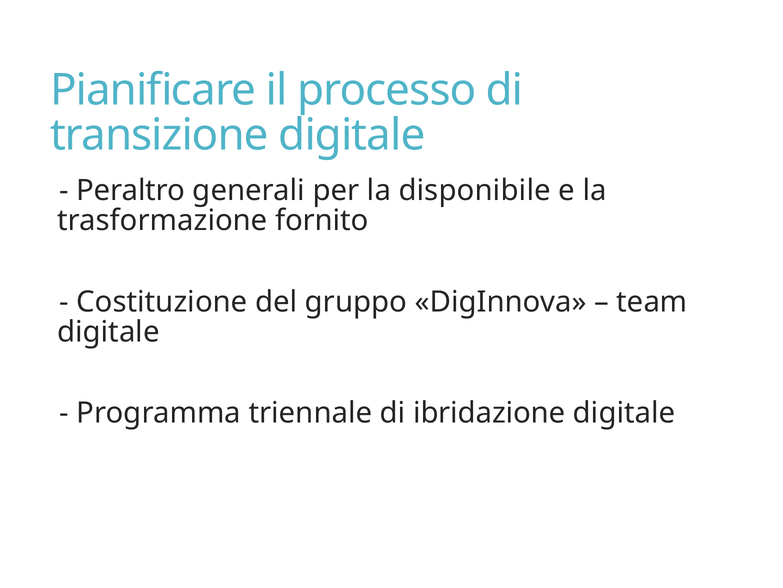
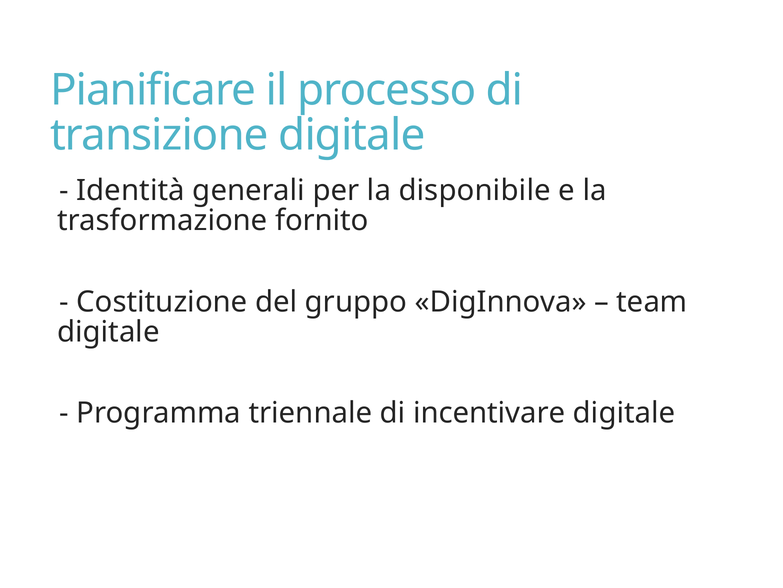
Peraltro: Peraltro -> Identità (131, 190)
ibridazione: ibridazione -> incentivare (489, 413)
